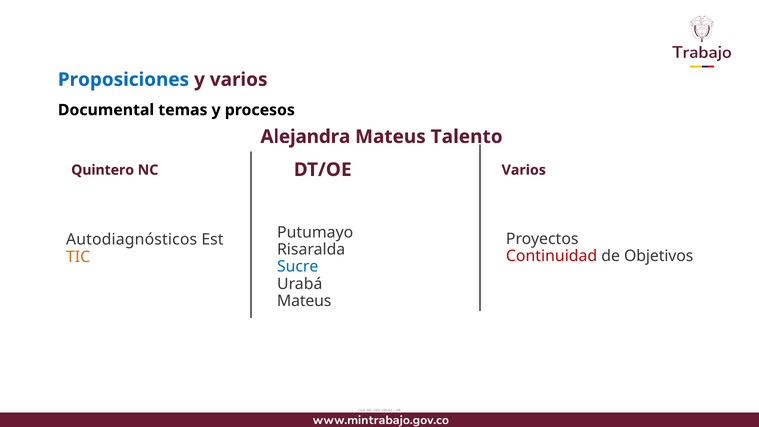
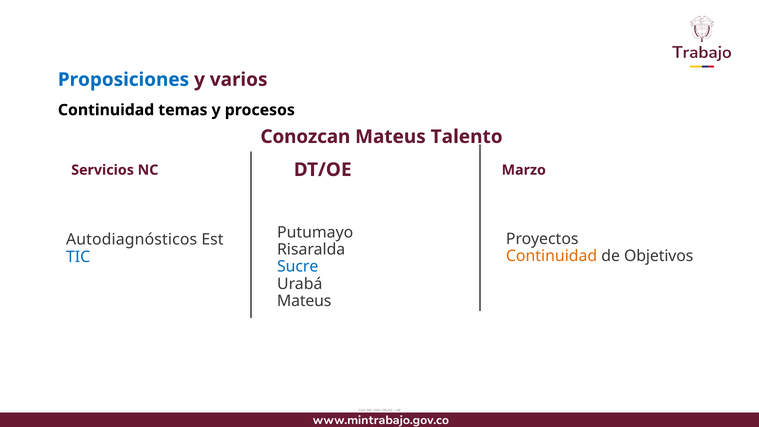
Documental: Documental -> Continuidad (106, 110)
Alejandra: Alejandra -> Conozcan (305, 137)
DT/OE Varios: Varios -> Marzo (524, 170)
Quintero: Quintero -> Servicios (103, 170)
Continuidad colour: red -> orange (552, 256)
TIC colour: orange -> blue (78, 257)
